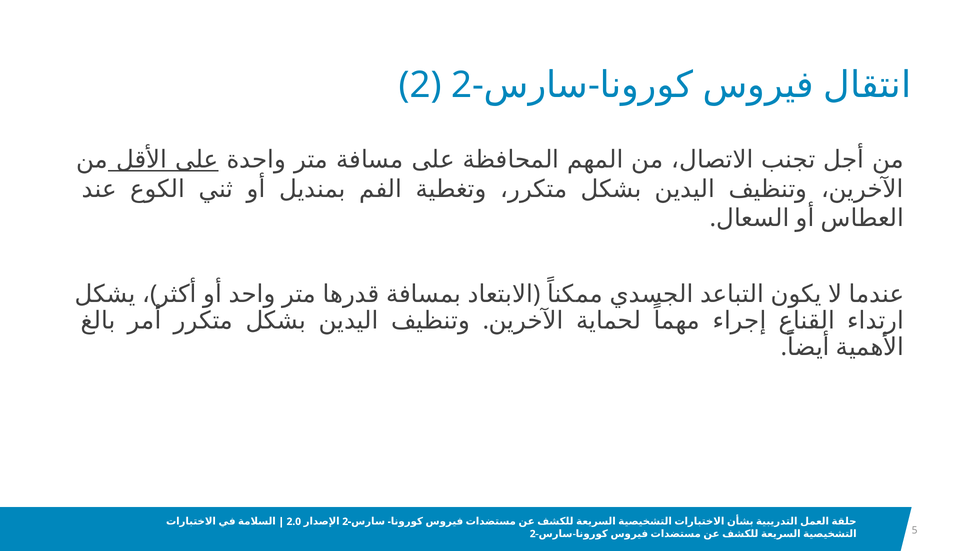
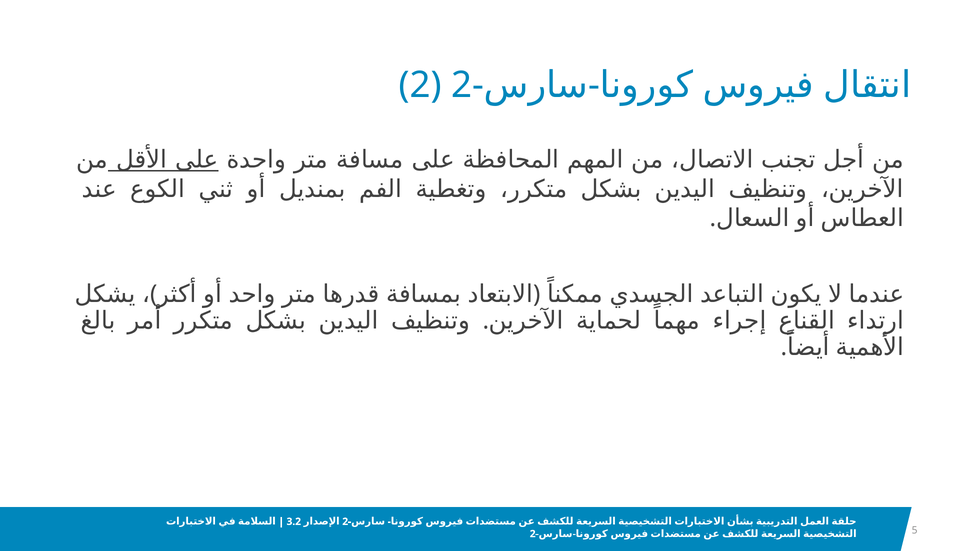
2.0: 2.0 -> 3.2 (294, 521)
